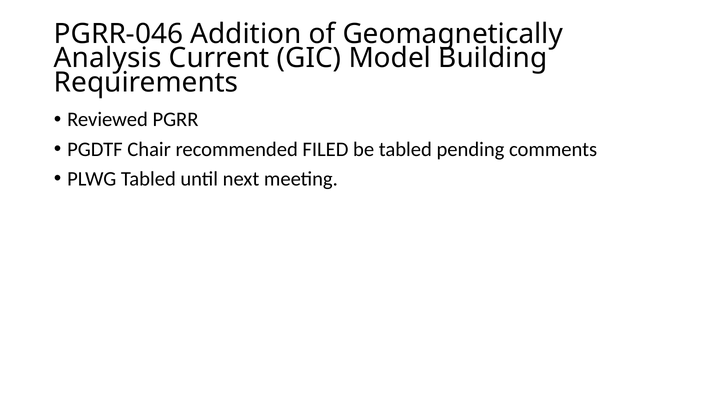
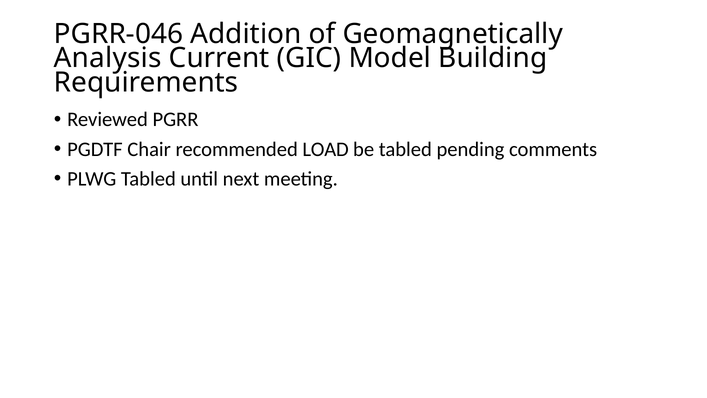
FILED: FILED -> LOAD (326, 149)
